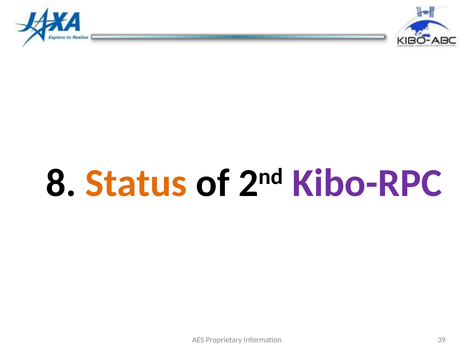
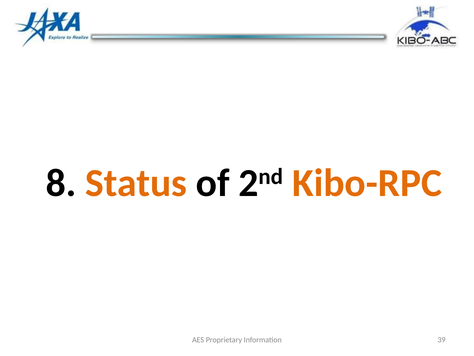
Kibo-RPC colour: purple -> orange (367, 183)
